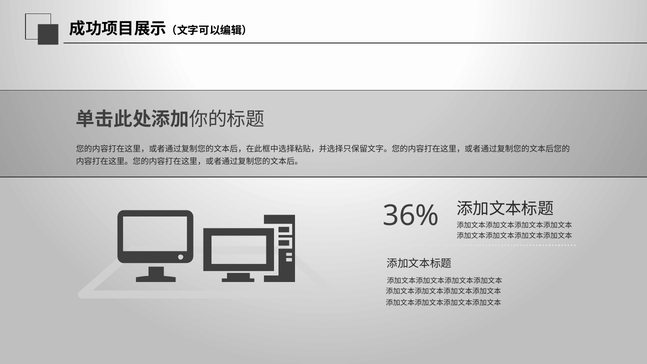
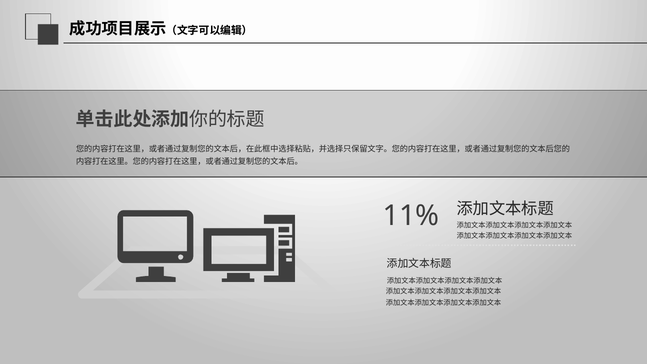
36%: 36% -> 11% (411, 216)
